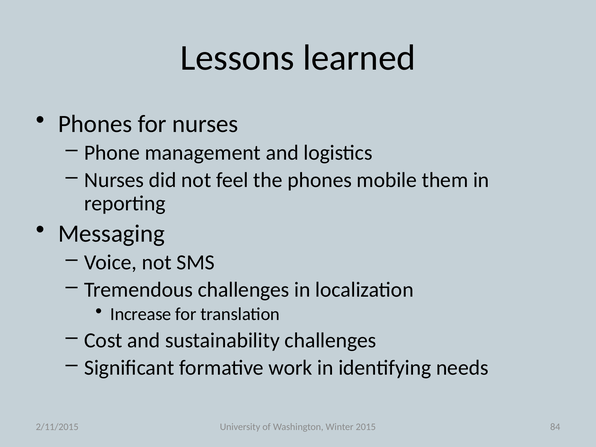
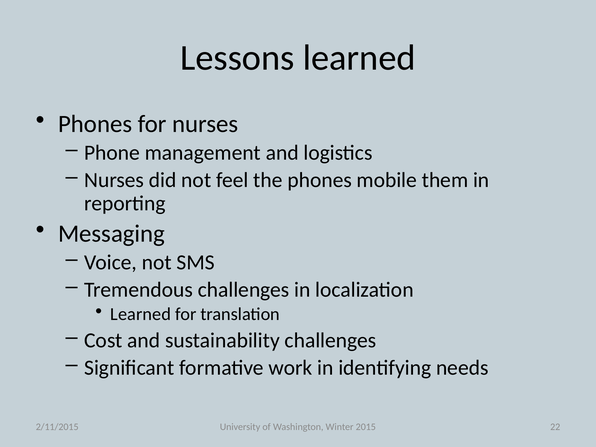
Increase: Increase -> Learned (141, 314)
84: 84 -> 22 (555, 427)
